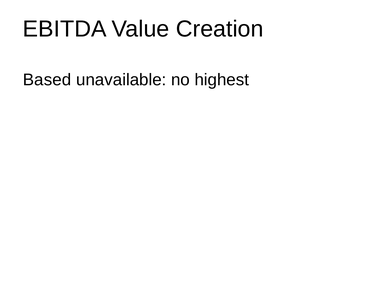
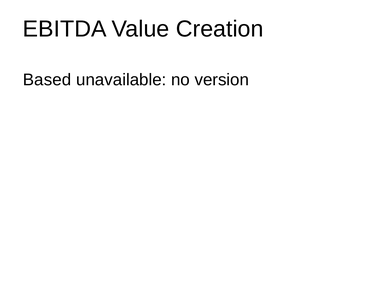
highest: highest -> version (222, 80)
